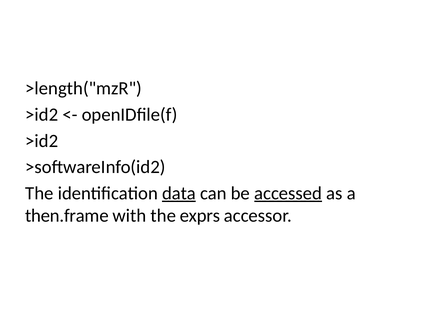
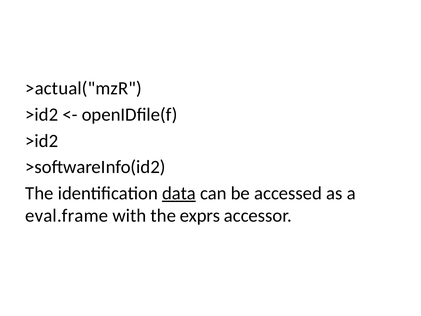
>length("mzR: >length("mzR -> >actual("mzR (84, 88)
accessed underline: present -> none (288, 193)
then.frame: then.frame -> eval.frame (67, 216)
